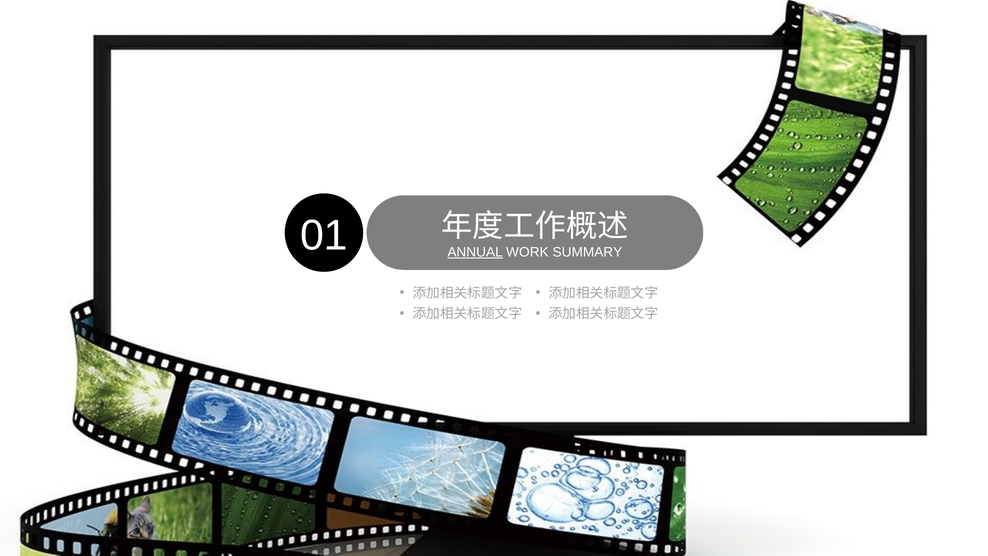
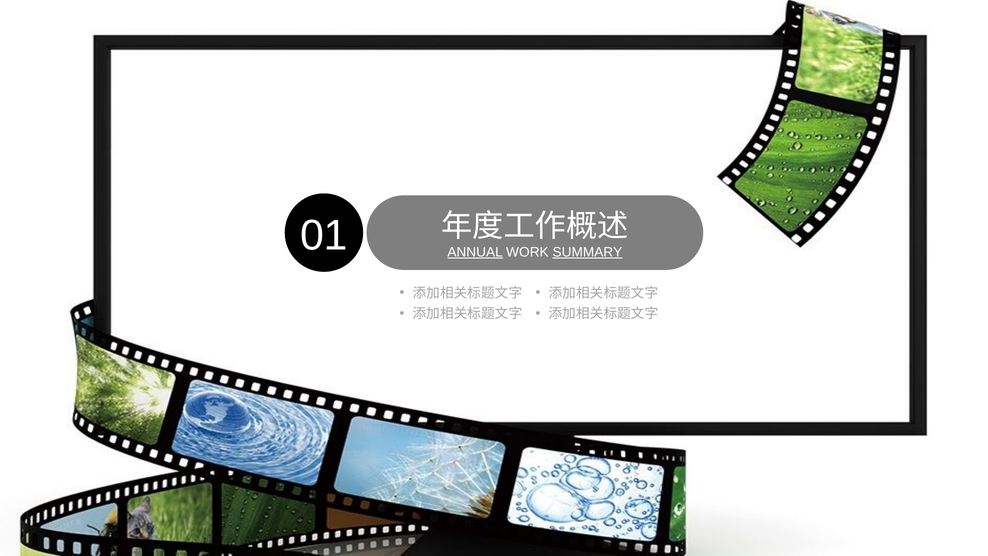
SUMMARY underline: none -> present (587, 252)
